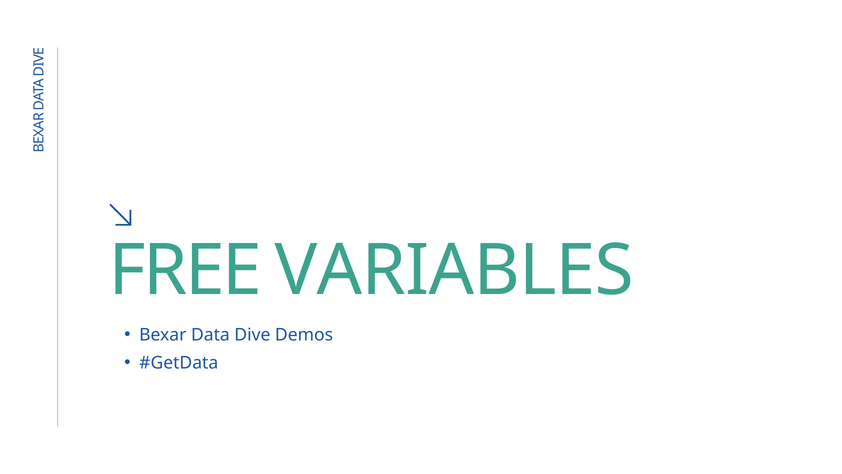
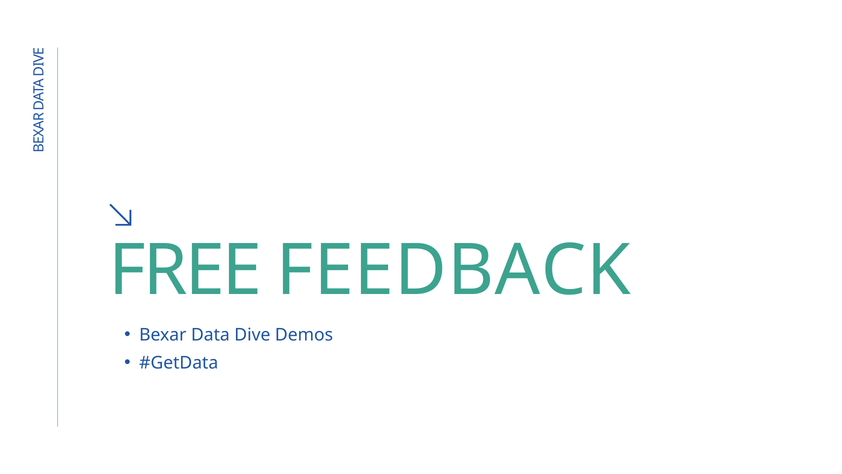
VARIABLES: VARIABLES -> FEEDBACK (454, 271)
